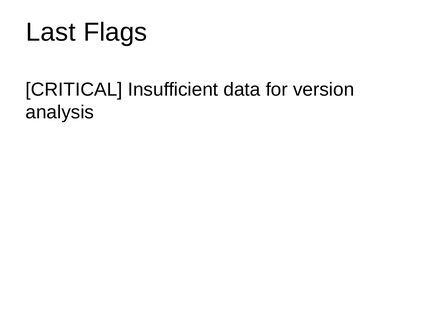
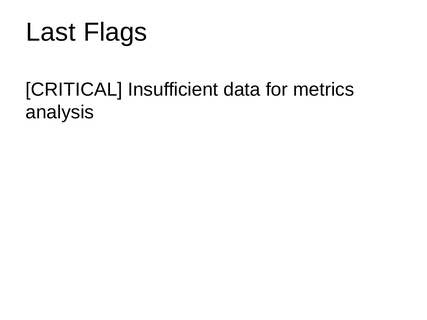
version: version -> metrics (324, 90)
